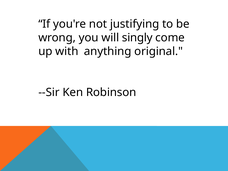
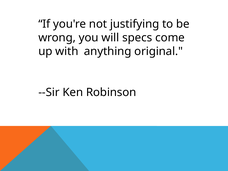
singly: singly -> specs (137, 38)
